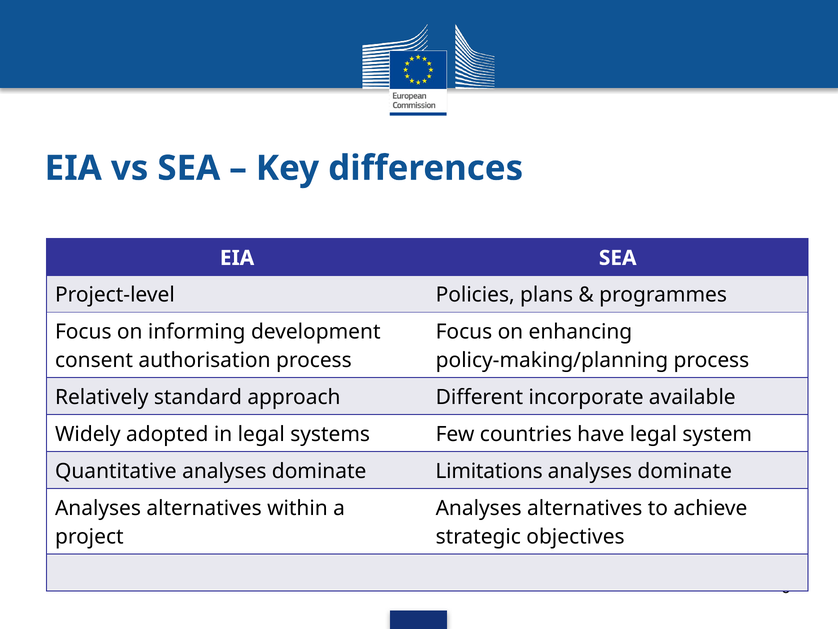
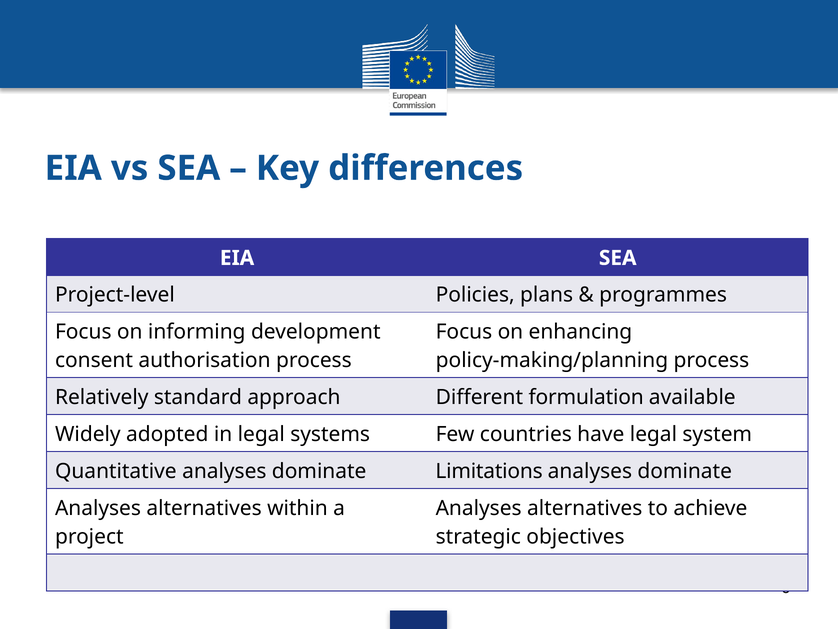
incorporate: incorporate -> formulation (586, 397)
